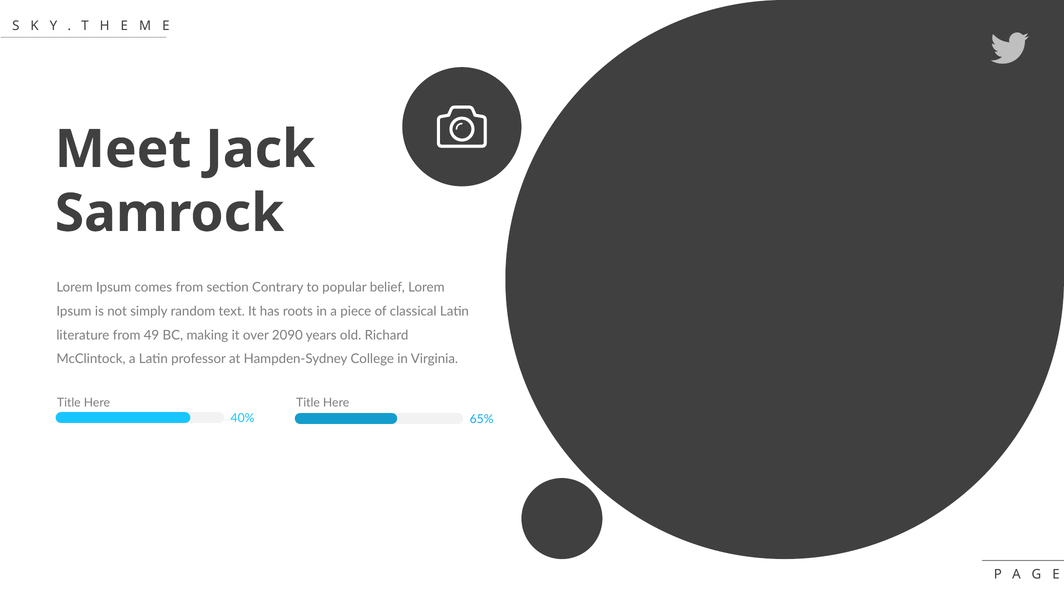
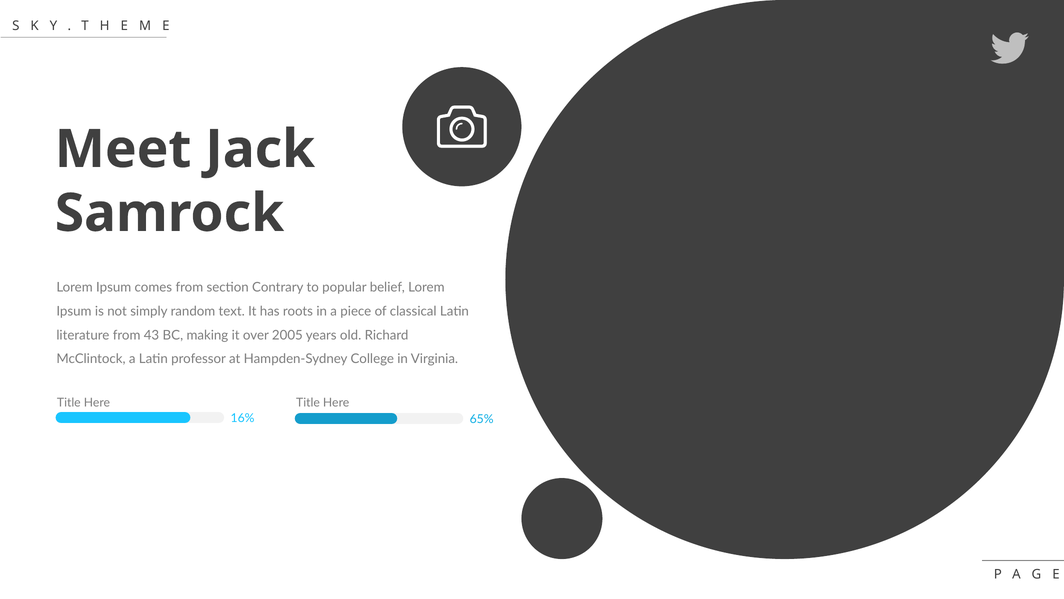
49: 49 -> 43 (151, 335)
2090: 2090 -> 2005 (287, 335)
40%: 40% -> 16% (243, 418)
